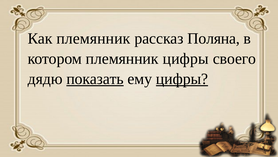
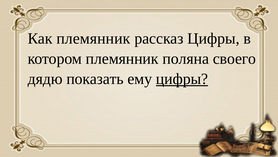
рассказ Поляна: Поляна -> Цифры (214, 38)
племянник цифры: цифры -> поляна (186, 59)
показать underline: present -> none (95, 79)
